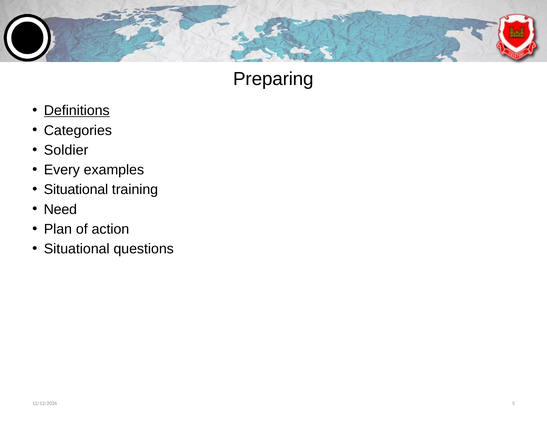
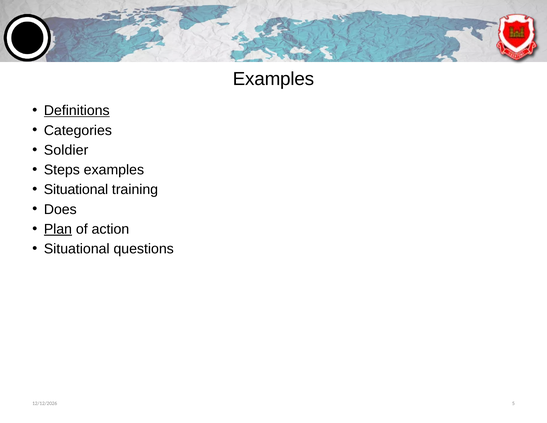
Preparing: Preparing -> Examples (274, 79)
Every: Every -> Steps (62, 170)
Need: Need -> Does (60, 209)
Plan underline: none -> present (58, 229)
